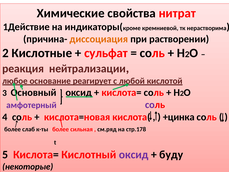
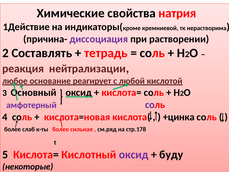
нитрат: нитрат -> натрия (177, 13)
диссоциация colour: orange -> purple (99, 39)
Кислотные: Кислотные -> Составлять (42, 53)
сульфат: сульфат -> тетрадь (106, 53)
